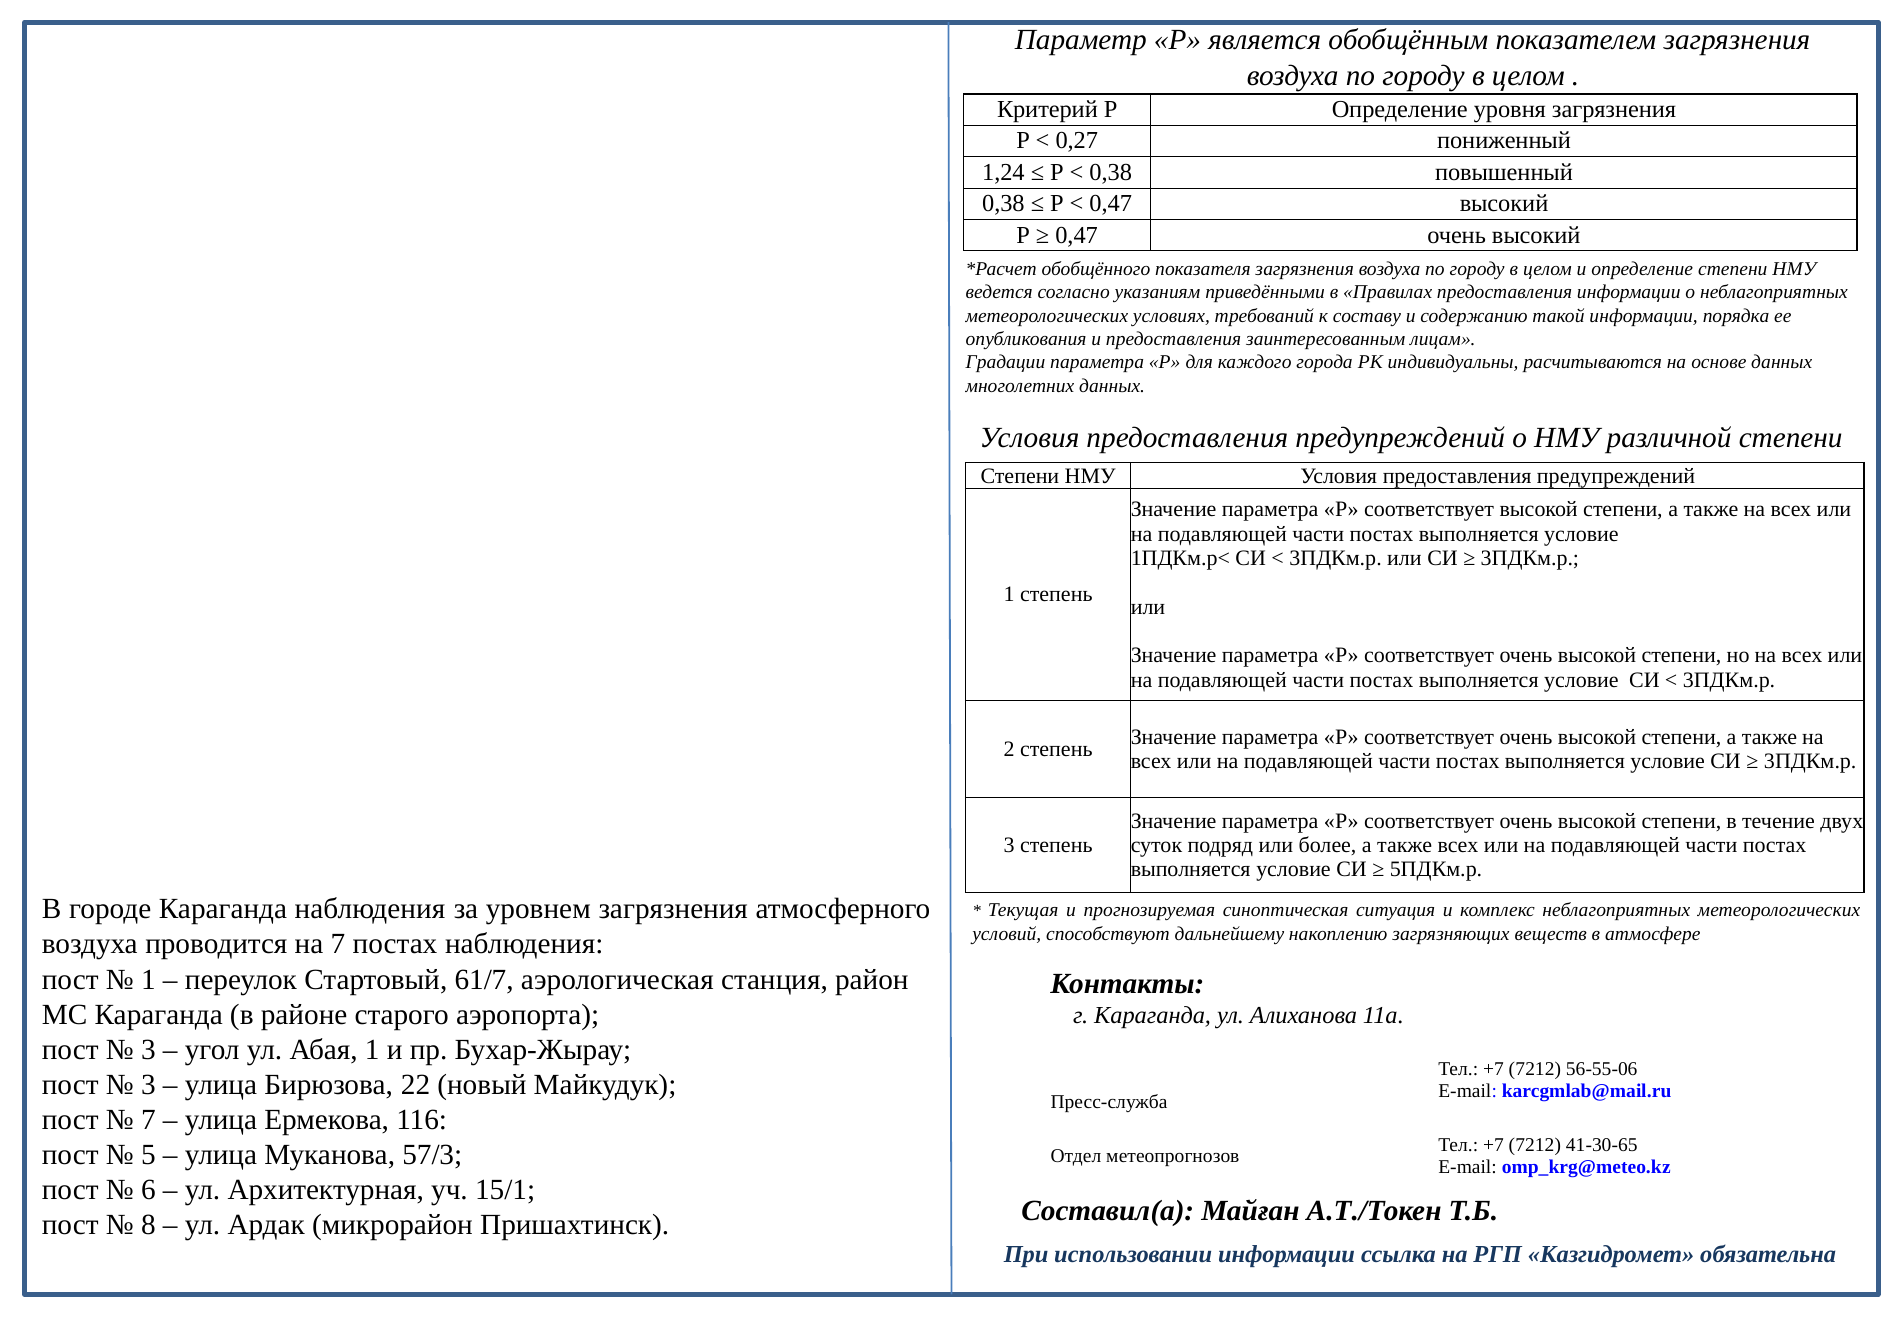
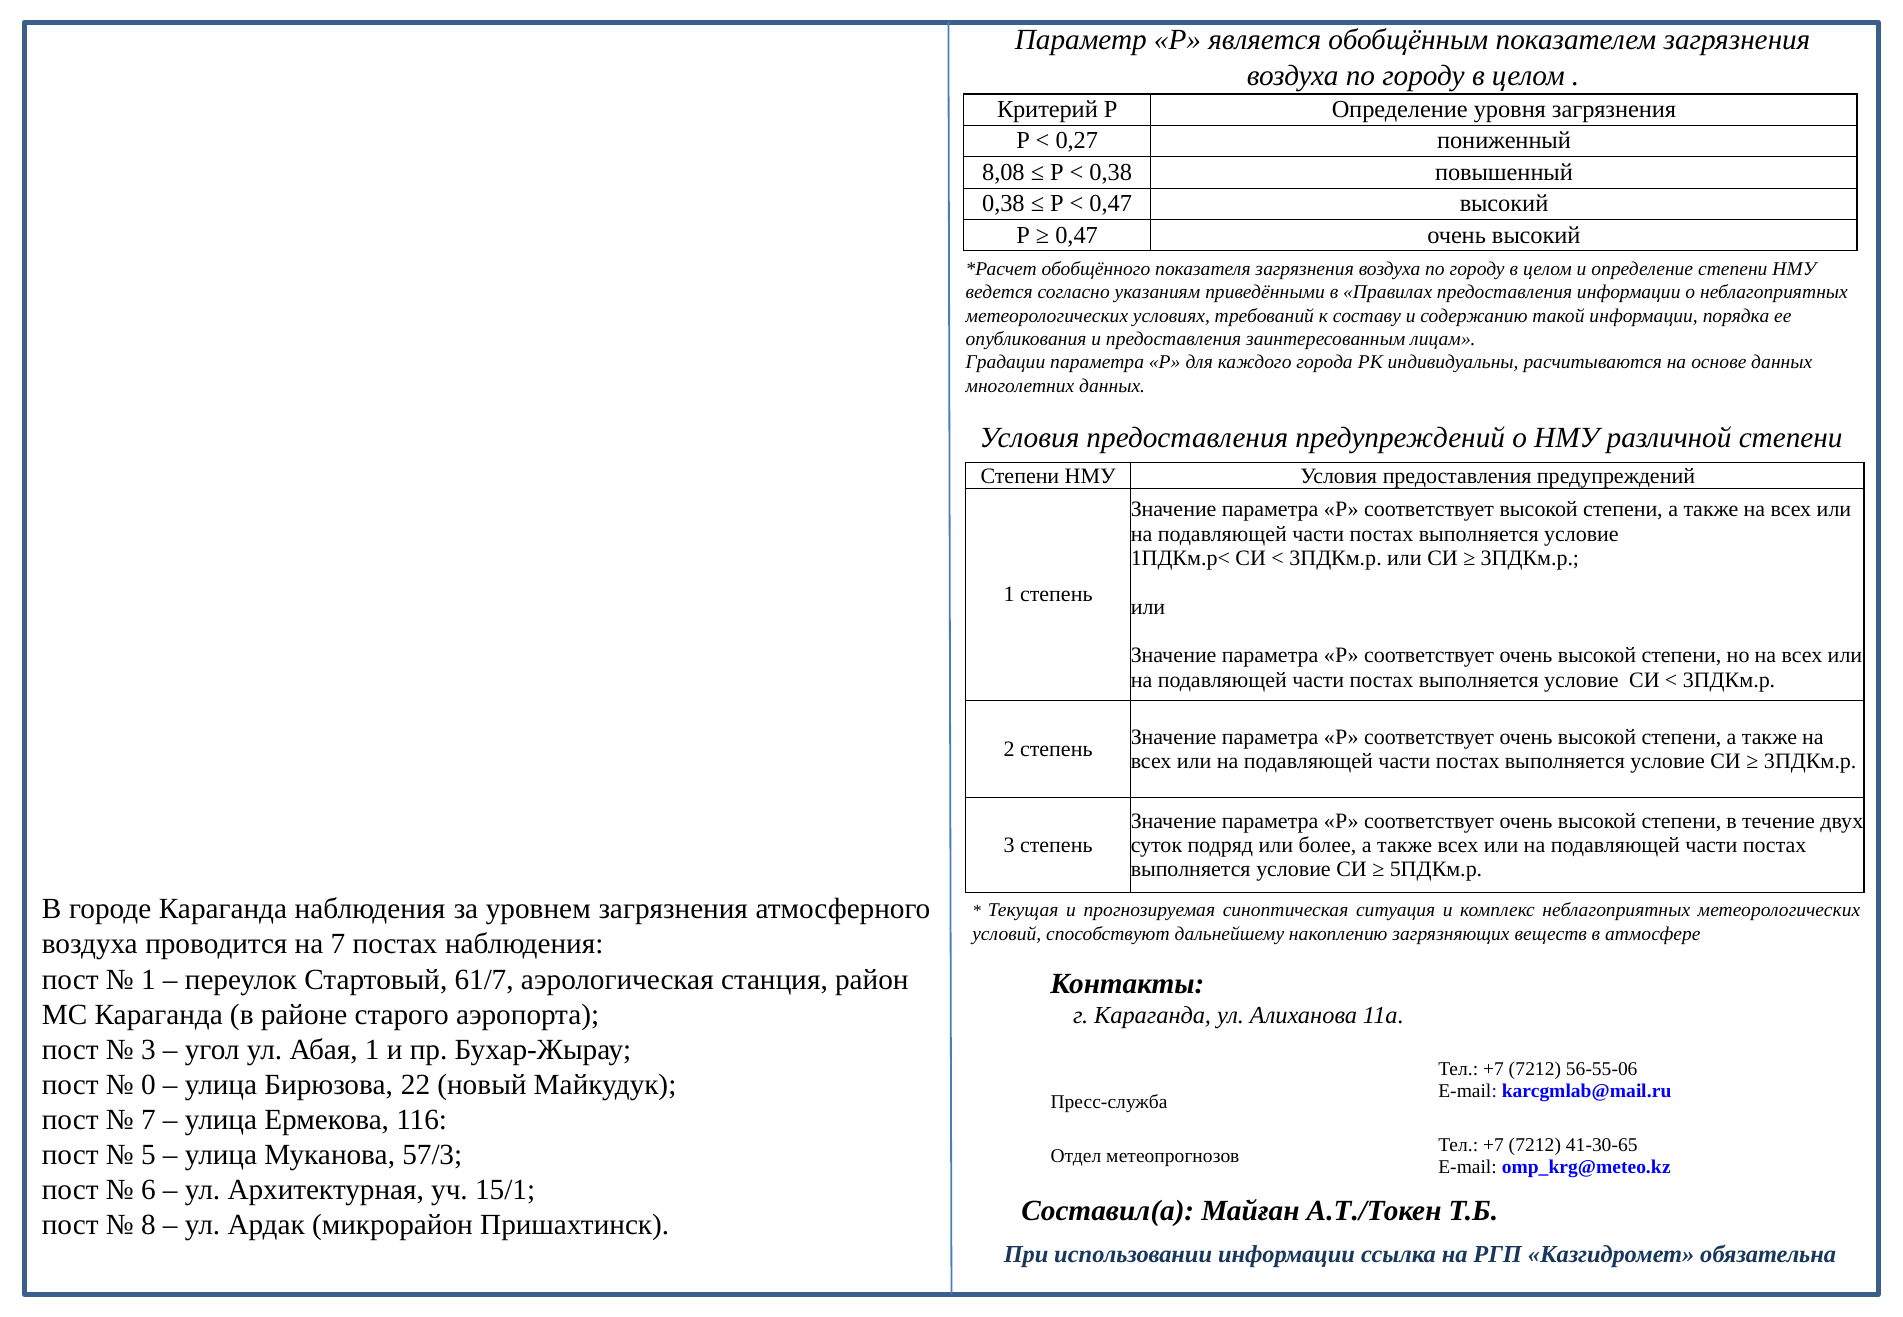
1,24: 1,24 -> 8,08 (1003, 172)
3: 3 -> 0 (148, 1085)
